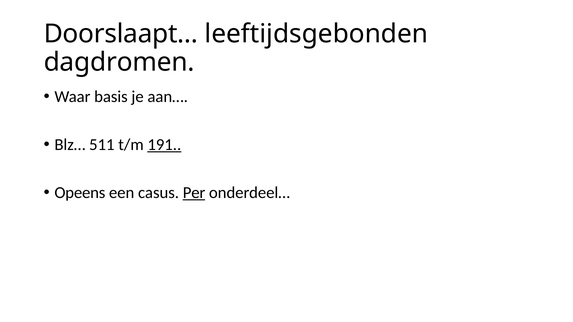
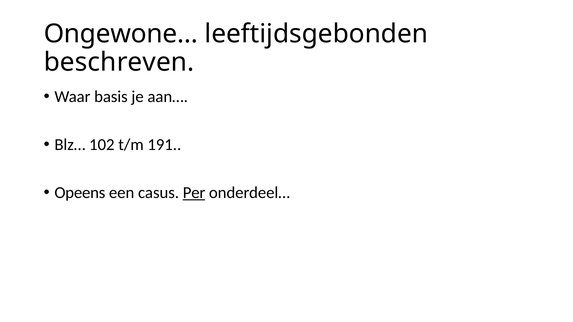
Doorslaapt…: Doorslaapt… -> Ongewone… (121, 34)
dagdromen: dagdromen -> beschreven (119, 62)
511: 511 -> 102 (102, 145)
191 underline: present -> none (164, 145)
